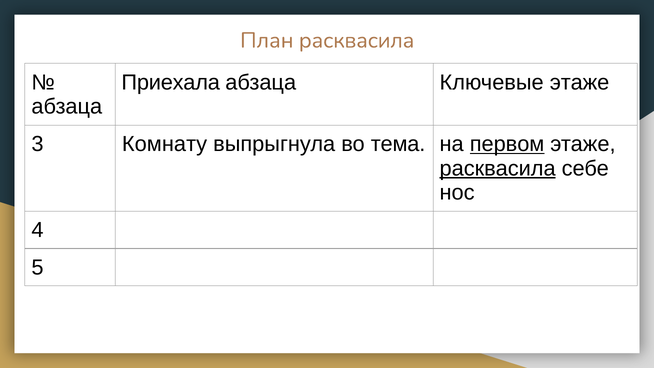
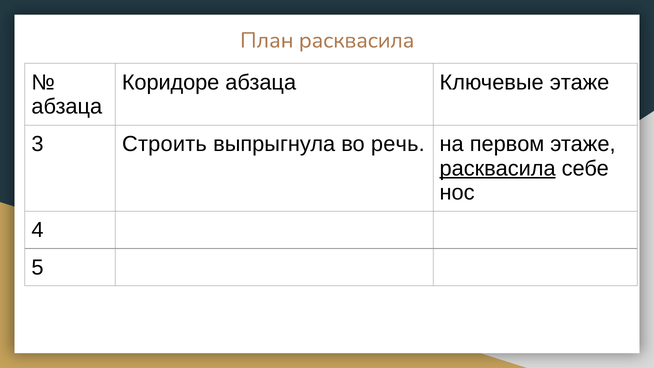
Приехала: Приехала -> Коридоре (171, 82)
Комнату: Комнату -> Строить (164, 144)
тема: тема -> речь (398, 144)
первом underline: present -> none (507, 144)
